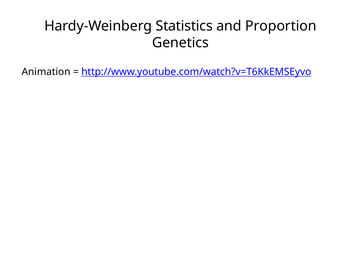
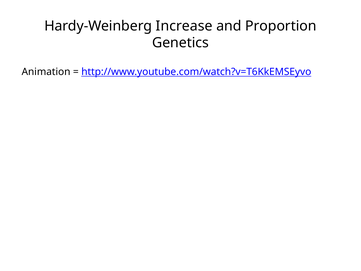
Statistics: Statistics -> Increase (184, 26)
